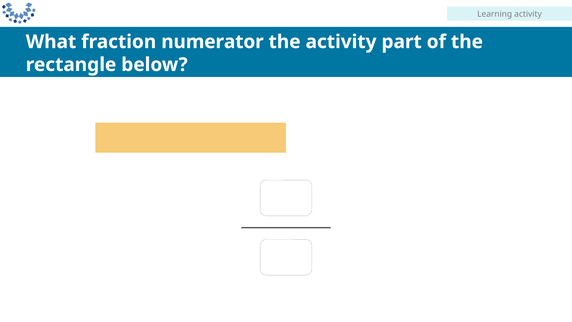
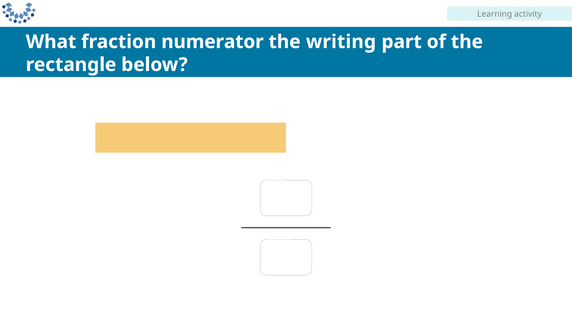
the activity: activity -> writing (341, 42)
